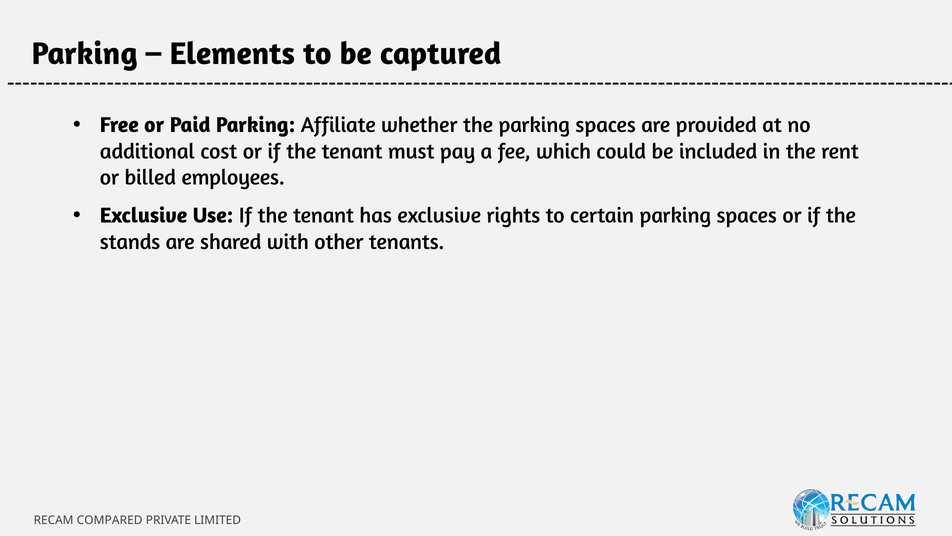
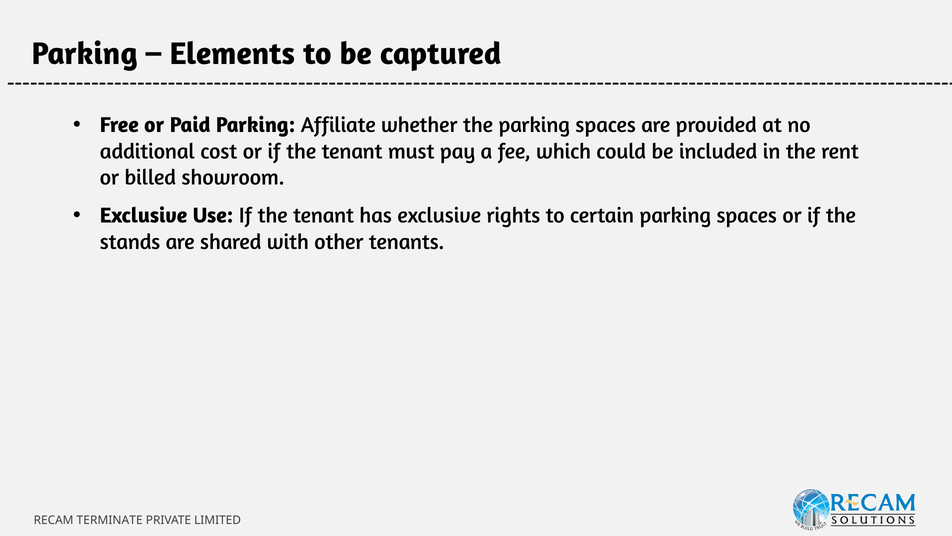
employees: employees -> showroom (233, 178)
COMPARED: COMPARED -> TERMINATE (110, 520)
